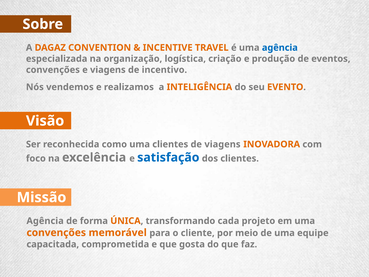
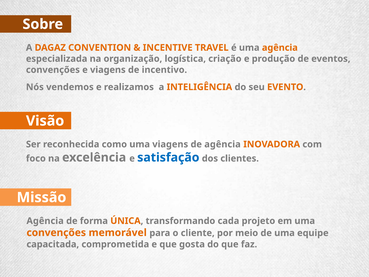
agência colour: blue -> orange (280, 48)
uma clientes: clientes -> viagens (170, 144)
de viagens: viagens -> agência (222, 144)
